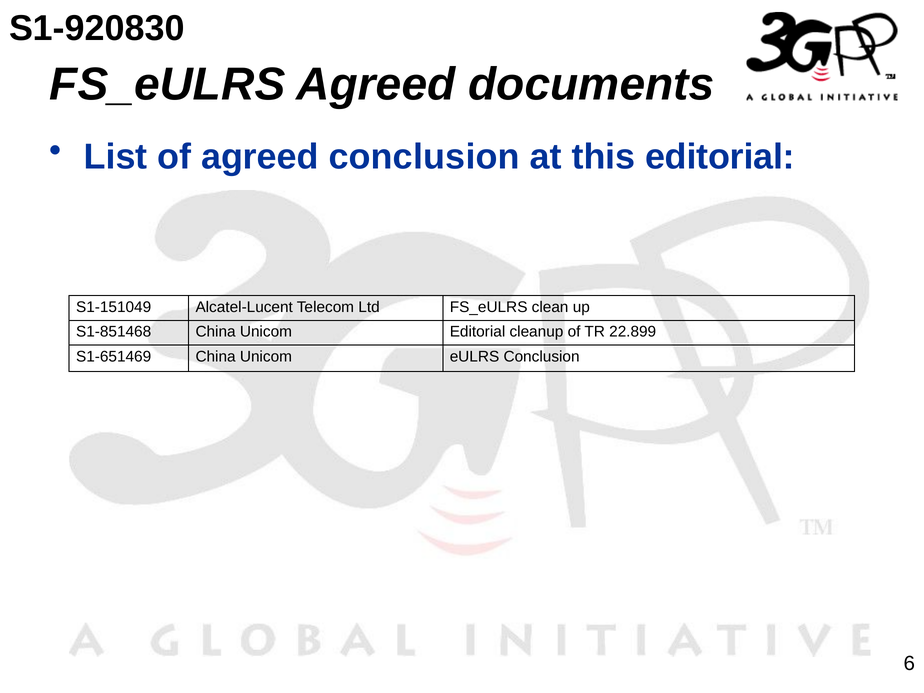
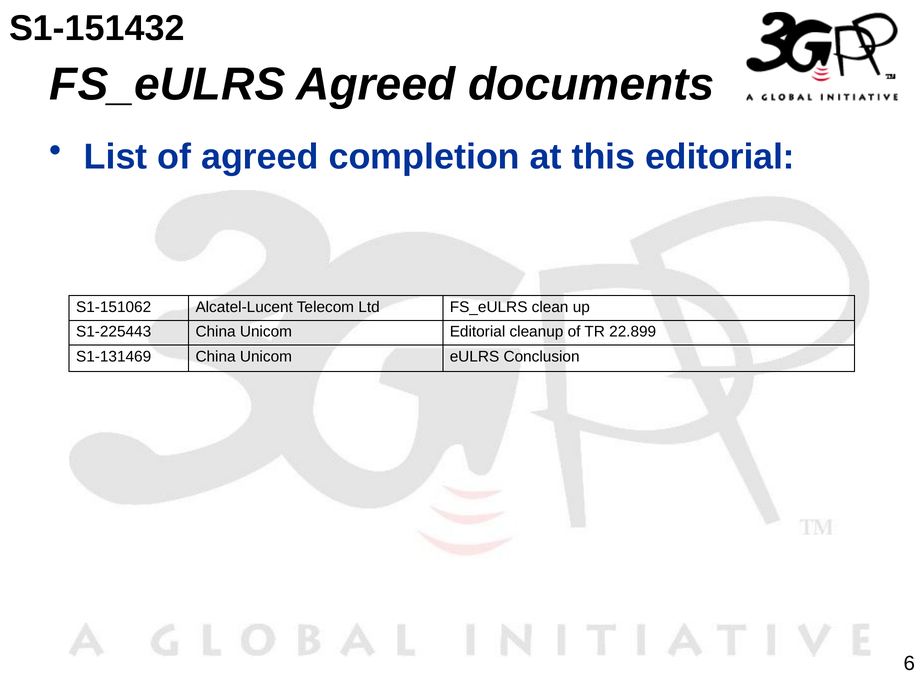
S1-920830: S1-920830 -> S1-151432 (97, 29)
agreed conclusion: conclusion -> completion (424, 157)
S1-151049: S1-151049 -> S1-151062 (114, 307)
S1-851468: S1-851468 -> S1-225443 (114, 332)
S1-651469: S1-651469 -> S1-131469 (114, 357)
